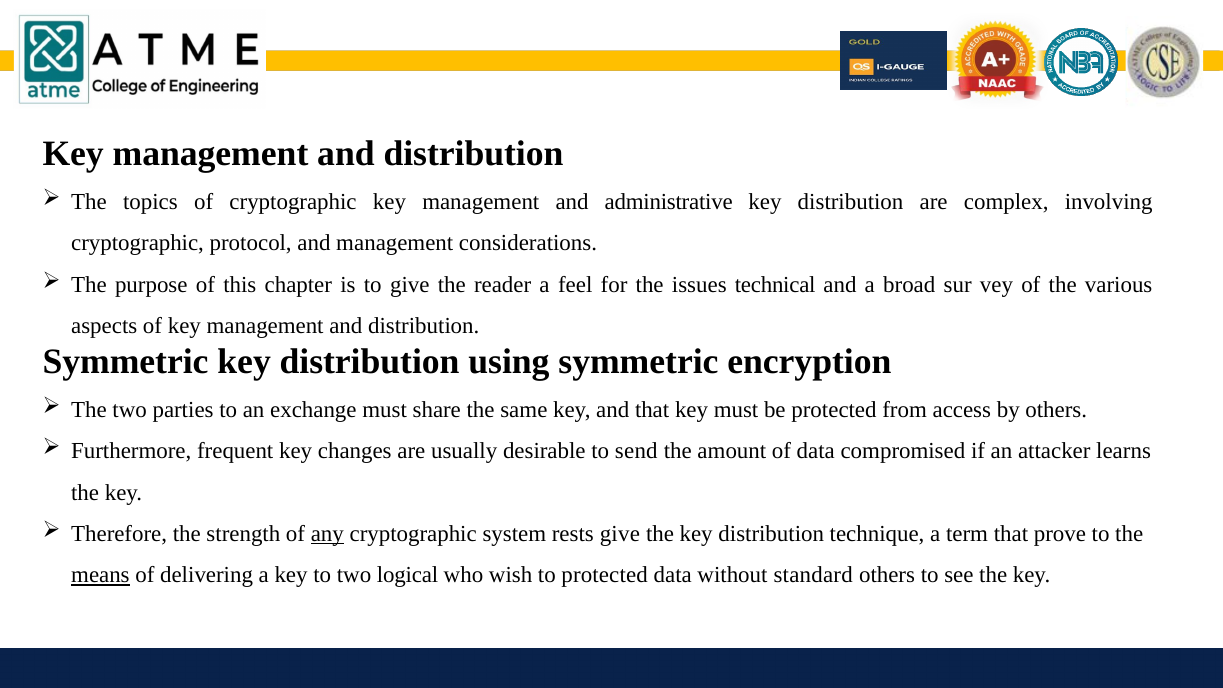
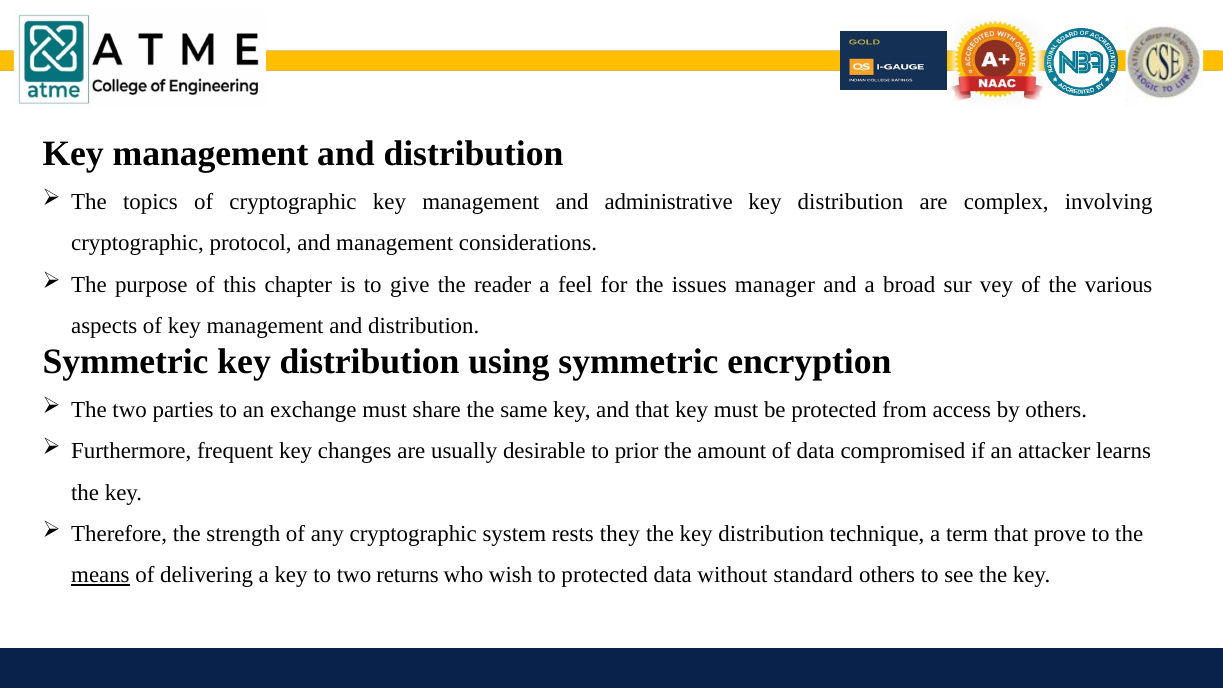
technical: technical -> manager (775, 284)
send: send -> prior (637, 451)
any underline: present -> none (327, 534)
rests give: give -> they (620, 534)
logical: logical -> returns (408, 575)
